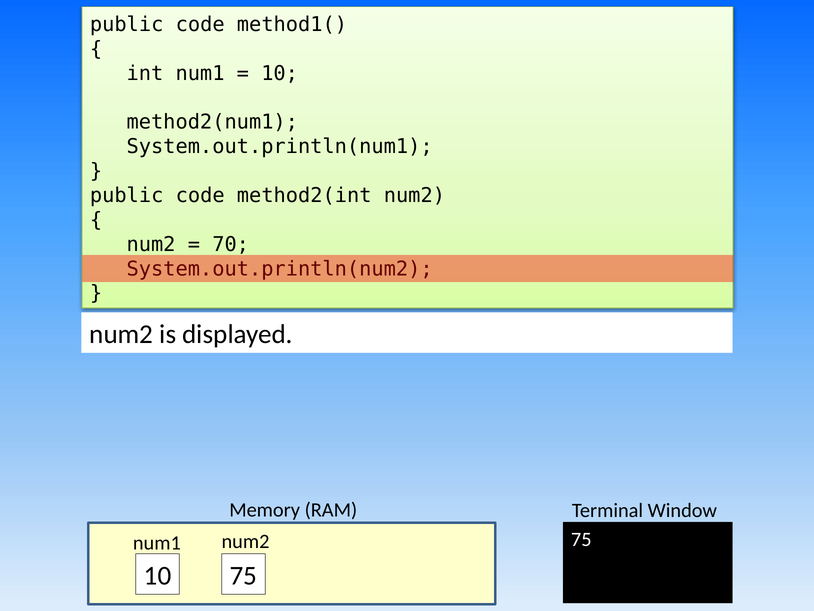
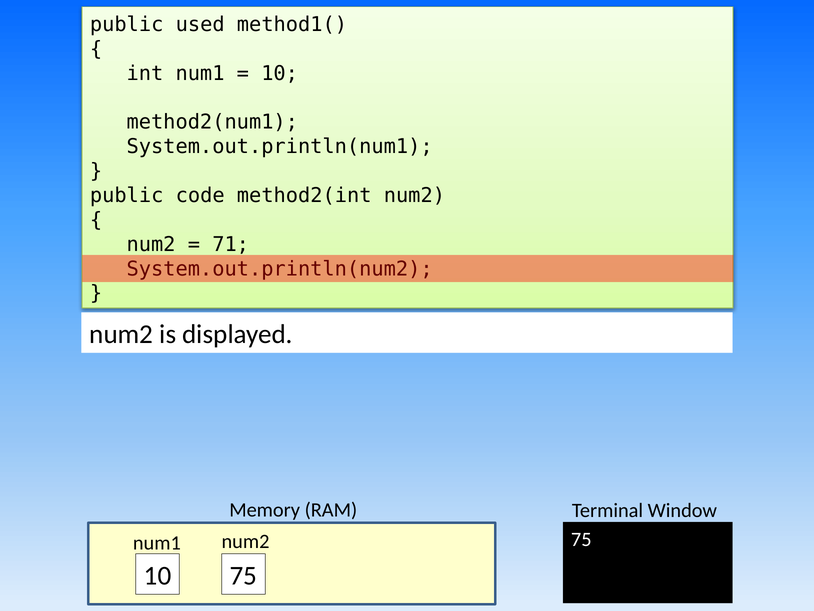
code: code -> used (200, 24)
70: 70 -> 71 (231, 244)
